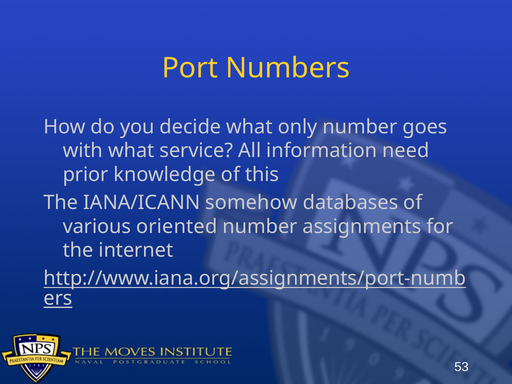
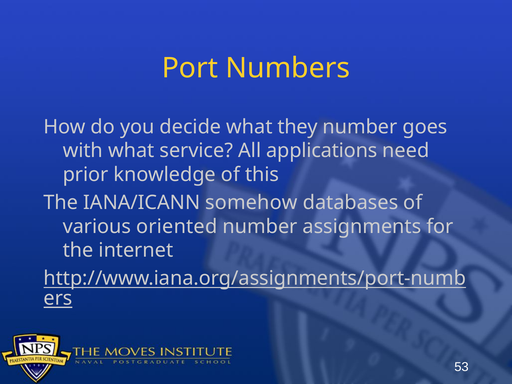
only: only -> they (298, 127)
information: information -> applications (322, 151)
